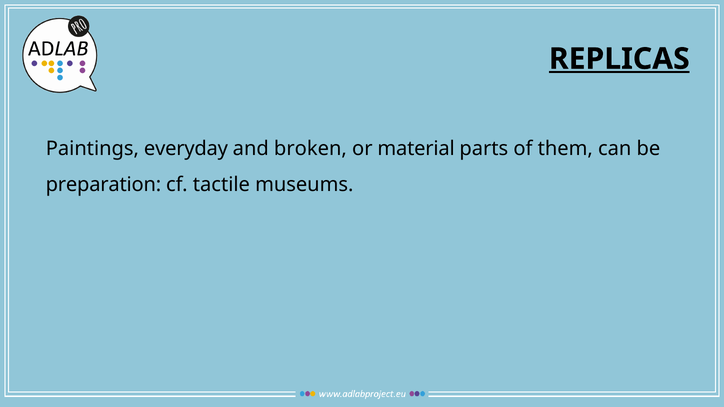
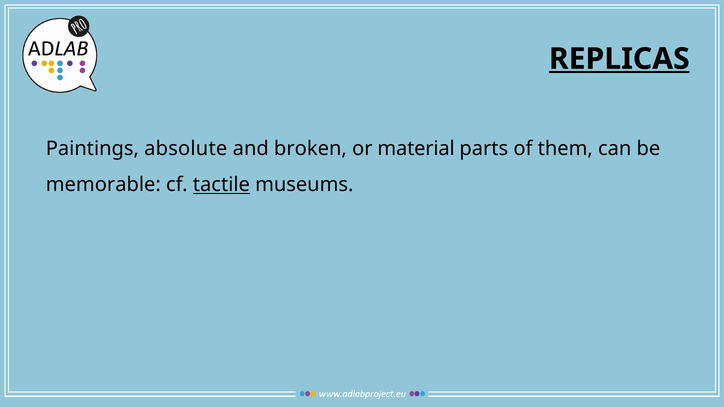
everyday: everyday -> absolute (186, 149)
preparation: preparation -> memorable (103, 185)
tactile underline: none -> present (221, 185)
